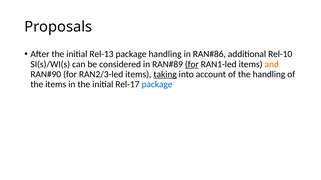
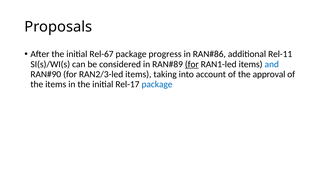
Rel-13: Rel-13 -> Rel-67 (101, 54)
package handling: handling -> progress (165, 54)
Rel-10: Rel-10 -> Rel-11 (280, 54)
and colour: orange -> blue (272, 64)
taking underline: present -> none (165, 74)
the handling: handling -> approval (269, 74)
